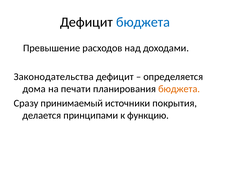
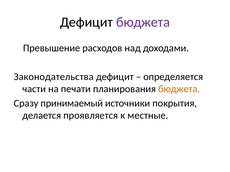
бюджета colour: blue -> purple (143, 22)
дома: дома -> части (34, 89)
принципами: принципами -> проявляется (91, 116)
функцию: функцию -> местные (148, 116)
